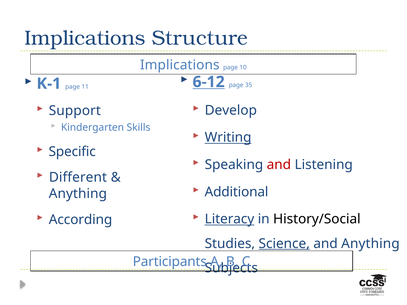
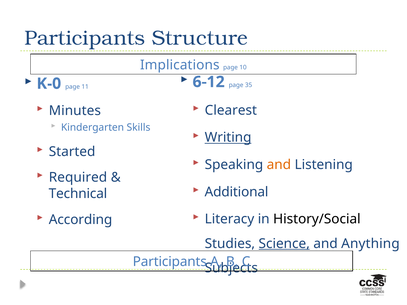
Implications: Implications -> Participants (85, 38)
6-12 underline: present -> none (209, 82)
K-1: K-1 -> K-0 (49, 84)
Develop: Develop -> Clearest (231, 110)
Support: Support -> Minutes (75, 111)
Specific: Specific -> Started (72, 152)
and colour: red -> orange (279, 165)
Different: Different -> Required (78, 178)
Anything: Anything -> Technical (78, 194)
Literacy underline: present -> none (230, 219)
